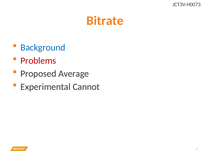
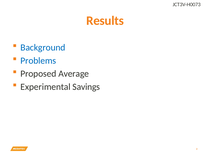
Bitrate: Bitrate -> Results (105, 21)
Problems colour: red -> blue (38, 60)
Cannot: Cannot -> Savings (86, 87)
